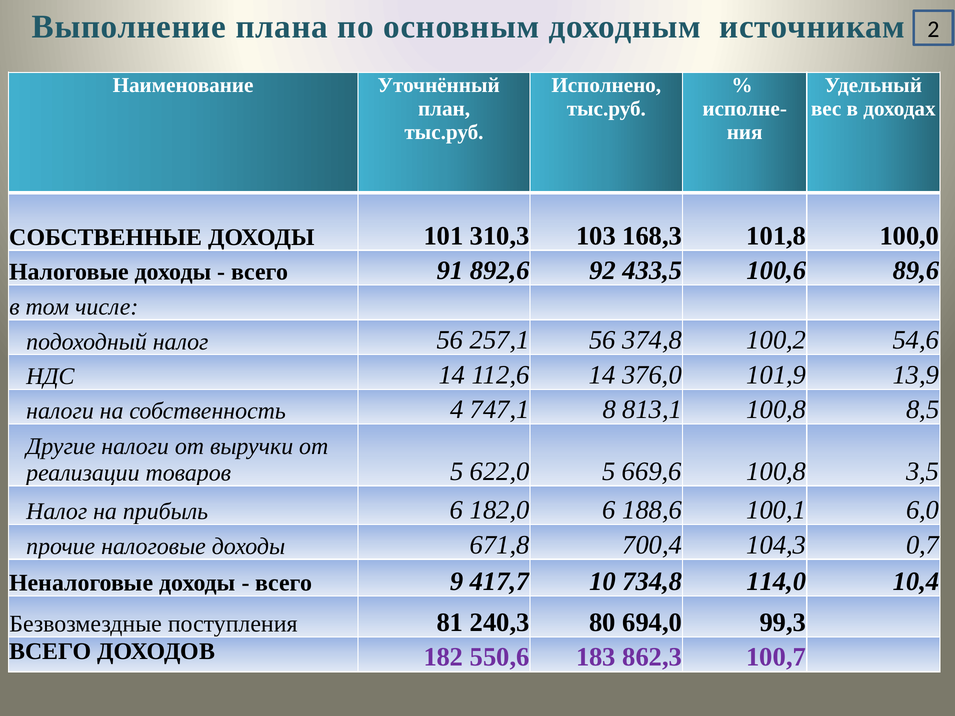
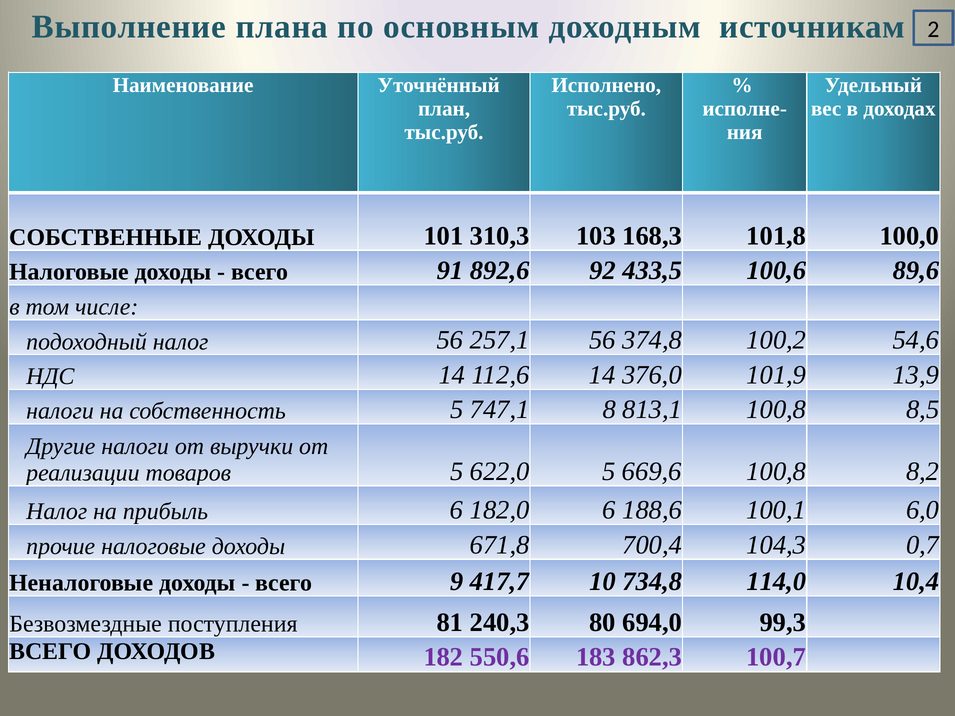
собственность 4: 4 -> 5 (457, 410)
3,5: 3,5 -> 8,2 (923, 471)
